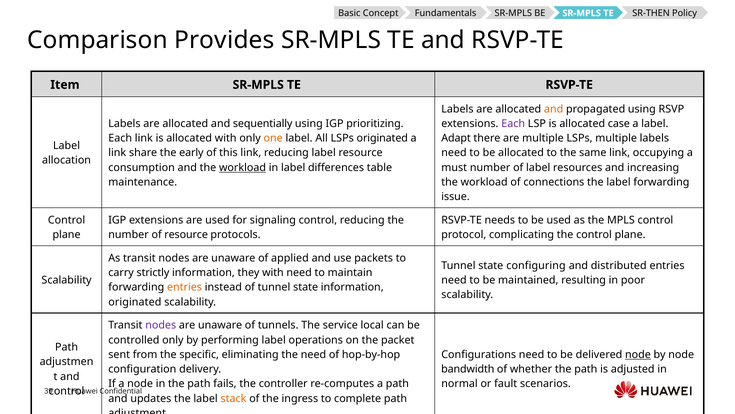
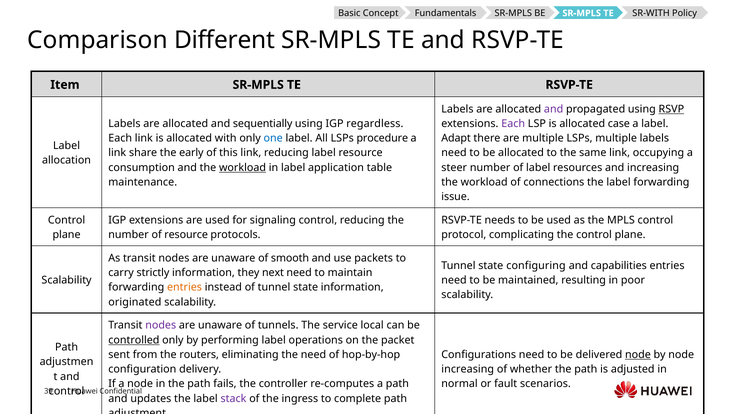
SR-THEN: SR-THEN -> SR-WITH (651, 13)
Provides: Provides -> Different (224, 40)
and colour: orange -> purple (554, 109)
RSVP underline: none -> present (671, 109)
prioritizing: prioritizing -> regardless (375, 124)
one colour: orange -> blue (273, 138)
LSPs originated: originated -> procedure (382, 138)
differences: differences -> application (336, 167)
must: must -> steer (454, 167)
applied: applied -> smooth (290, 258)
distributed: distributed -> capabilities (619, 265)
they with: with -> next (273, 272)
controlled underline: none -> present (134, 340)
specific: specific -> routers (199, 354)
bandwidth: bandwidth -> increasing (468, 369)
stack colour: orange -> purple (233, 398)
